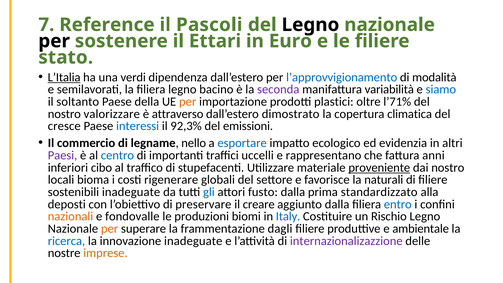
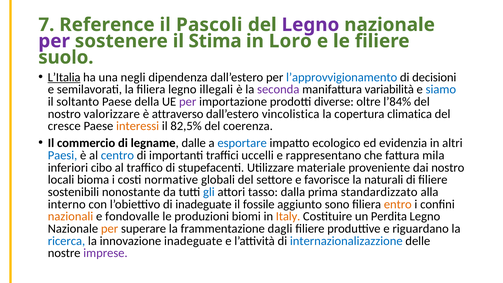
Legno colour: black -> purple (310, 25)
per colour: black -> purple (54, 41)
Ettari: Ettari -> Stima (215, 41)
Euro: Euro -> Loro (290, 41)
stato: stato -> suolo (66, 57)
verdi: verdi -> negli (133, 77)
modalità: modalità -> decisioni (434, 77)
bacino: bacino -> illegali (216, 89)
per colour: orange -> purple (188, 102)
plastici: plastici -> diverse (334, 102)
l’71%: l’71% -> l’84% (397, 102)
dimostrato: dimostrato -> vincolistica (291, 114)
interessi colour: blue -> orange (138, 126)
92,3%: 92,3% -> 82,5% (186, 126)
emissioni: emissioni -> coerenza (248, 126)
nello: nello -> dalle (194, 143)
Paesi colour: purple -> blue (63, 155)
anni: anni -> mila (433, 155)
proveniente underline: present -> none (379, 168)
rigenerare: rigenerare -> normative (171, 180)
sostenibili inadeguate: inadeguate -> nonostante (131, 192)
fusto: fusto -> tasso (263, 192)
deposti: deposti -> interno (67, 204)
di preservare: preservare -> inadeguate (204, 204)
creare: creare -> fossile (259, 204)
aggiunto dalla: dalla -> sono (337, 204)
entro colour: blue -> orange (398, 204)
Italy colour: blue -> orange (288, 216)
Rischio: Rischio -> Perdita (389, 216)
ambientale: ambientale -> riguardano (421, 229)
internazionalizazzione colour: purple -> blue (346, 241)
imprese colour: orange -> purple (105, 253)
